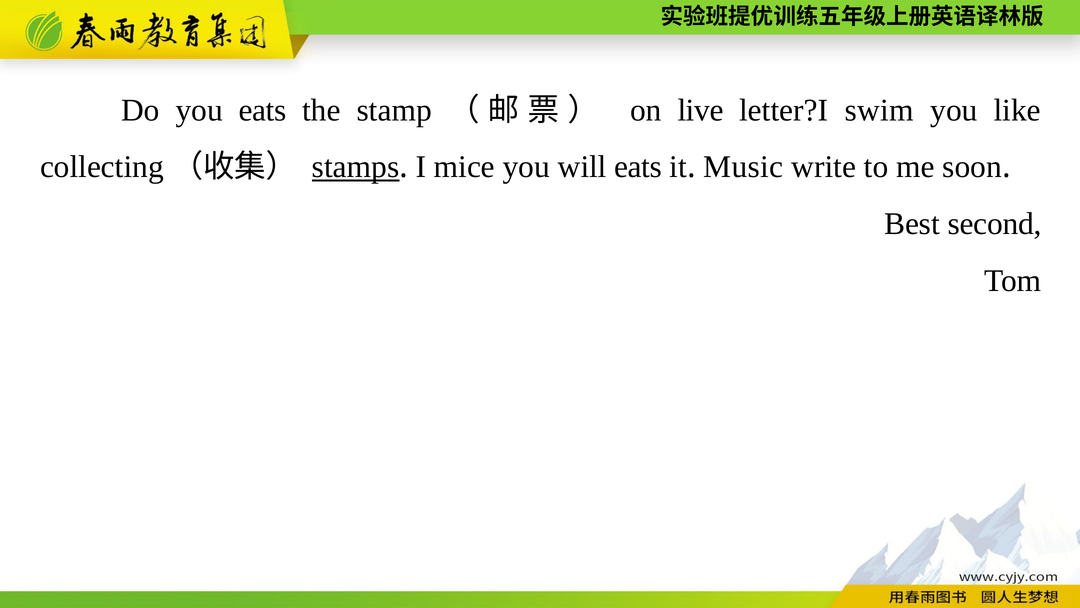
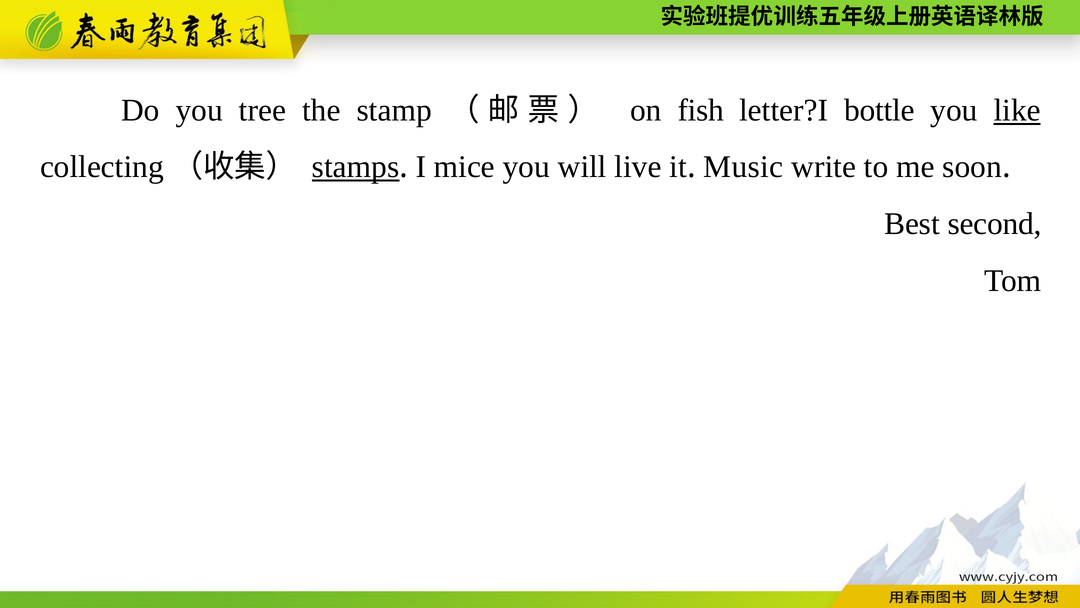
you eats: eats -> tree (262, 110)
live: live -> fish (701, 110)
swim: swim -> bottle (879, 110)
like underline: none -> present (1017, 110)
will eats: eats -> live (638, 167)
